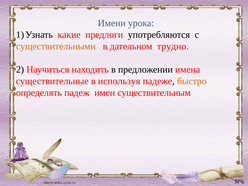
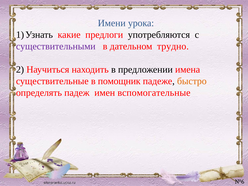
существительными colour: orange -> purple (56, 46)
используя: используя -> помощник (119, 81)
существительным: существительным -> вспомогательные (154, 93)
